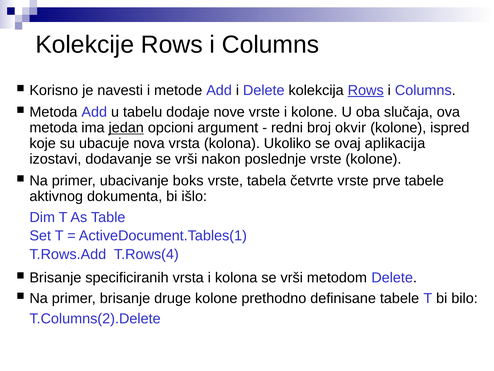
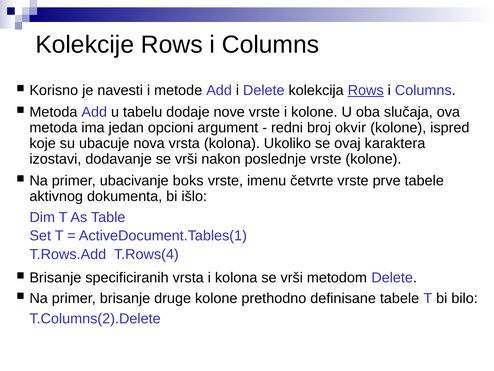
jedan underline: present -> none (126, 128)
aplikacija: aplikacija -> karaktera (395, 143)
tabela: tabela -> imenu (267, 180)
